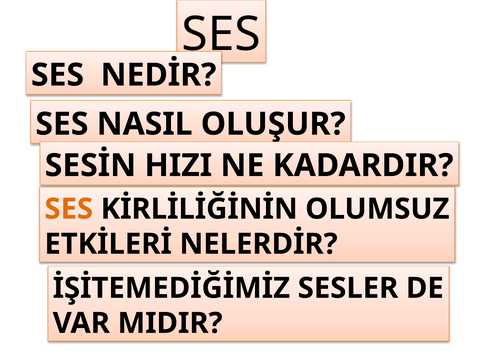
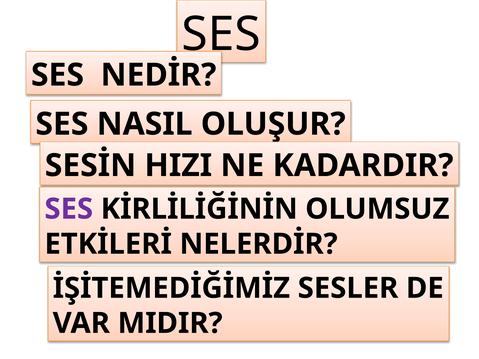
SES colour: orange -> purple (69, 209)
